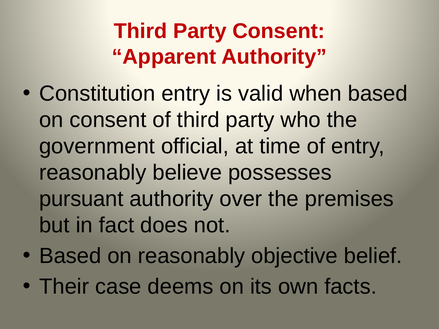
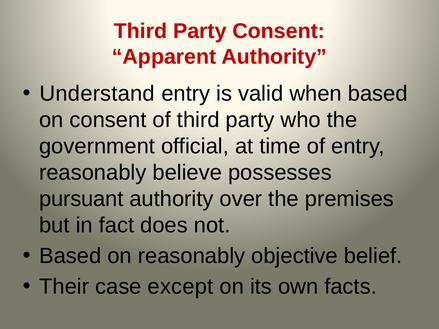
Constitution: Constitution -> Understand (97, 94)
deems: deems -> except (180, 287)
